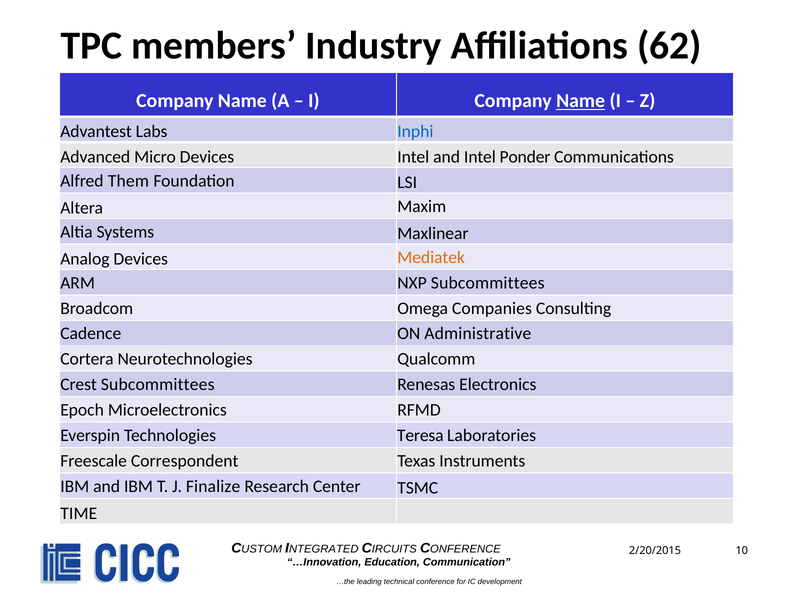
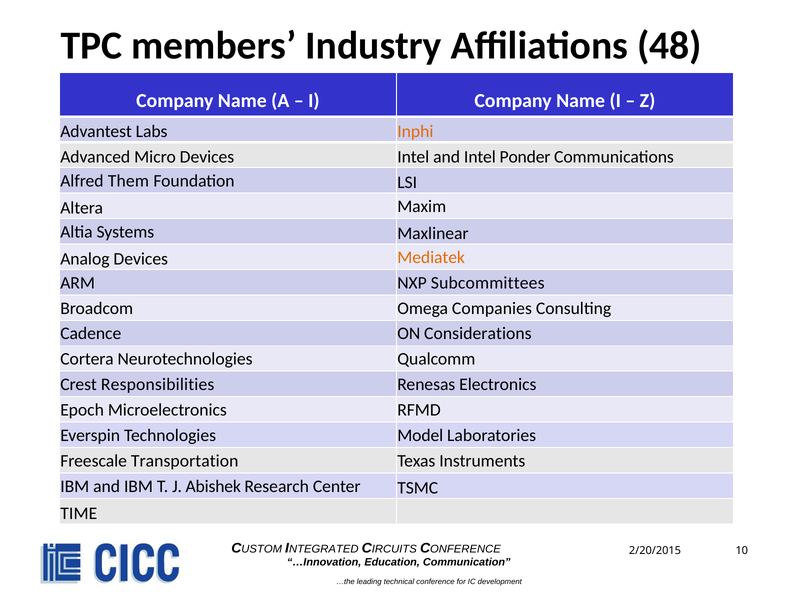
62: 62 -> 48 (669, 46)
Name underline: present -> none (581, 101)
Inphi colour: blue -> orange (415, 132)
Administrative: Administrative -> Considerations (478, 334)
Crest Subcommittees: Subcommittees -> Responsibilities (158, 385)
Teresa: Teresa -> Model (420, 436)
Correspondent: Correspondent -> Transportation (185, 461)
Finalize: Finalize -> Abishek (213, 487)
